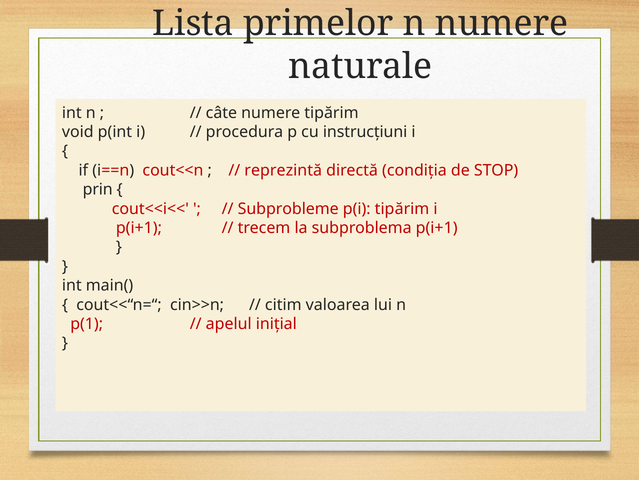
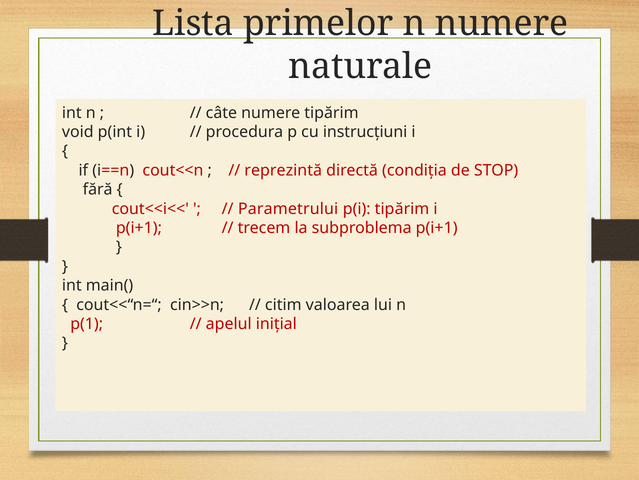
prin: prin -> fără (98, 189)
Subprobleme: Subprobleme -> Parametrului (288, 208)
